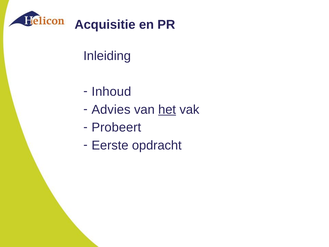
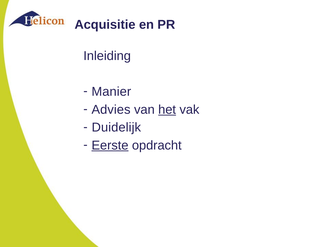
Inhoud: Inhoud -> Manier (111, 92)
Probeert: Probeert -> Duidelijk (116, 127)
Eerste underline: none -> present (110, 145)
